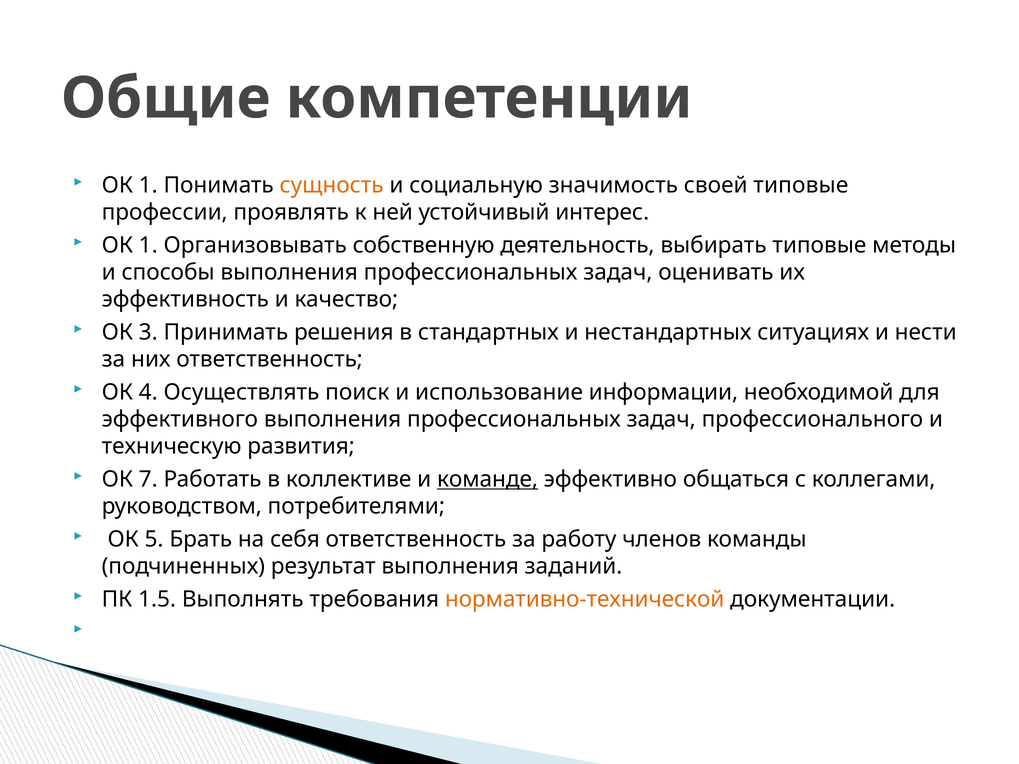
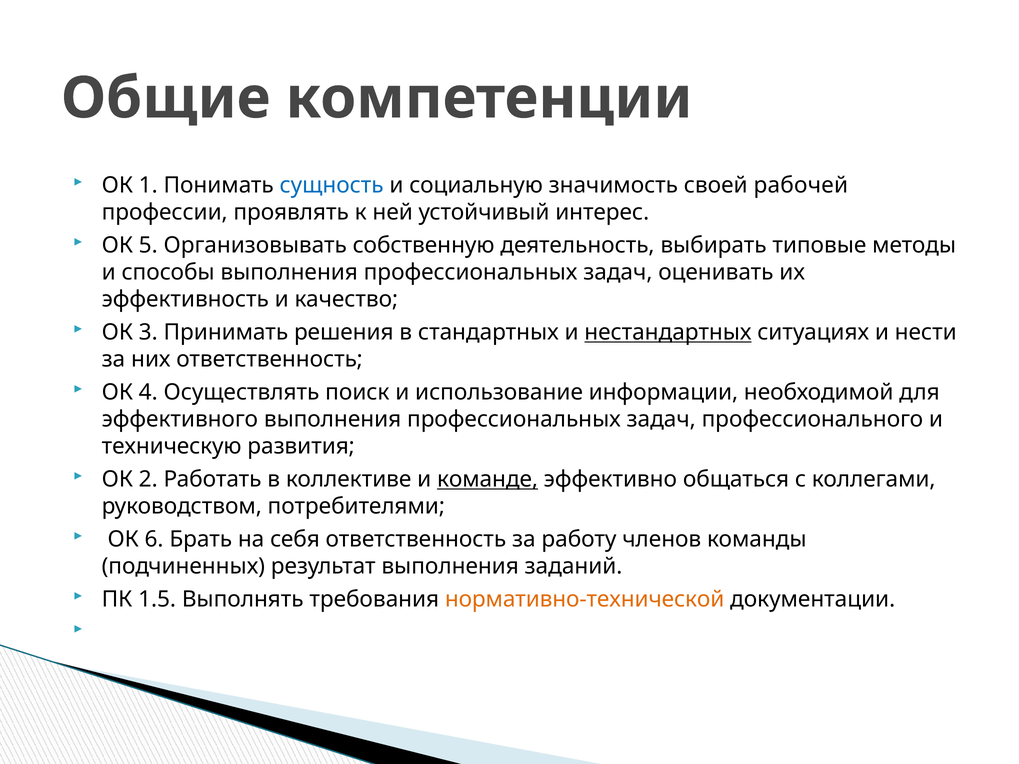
сущность colour: orange -> blue (332, 185)
своей типовые: типовые -> рабочей (801, 185)
1: 1 -> 5 (148, 245)
нестандартных underline: none -> present (668, 332)
7: 7 -> 2 (148, 479)
5: 5 -> 6 (154, 539)
